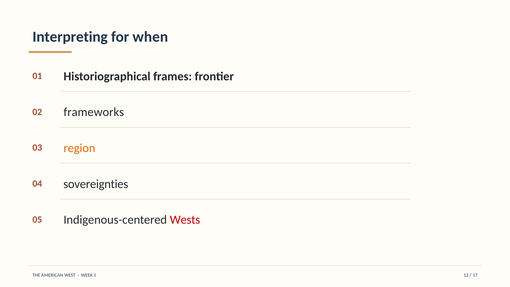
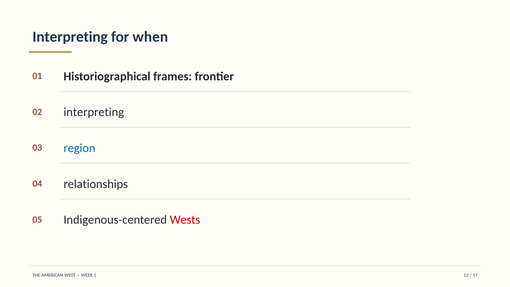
02 frameworks: frameworks -> interpreting (94, 112)
region colour: orange -> blue (79, 148)
sovereignties: sovereignties -> relationships (96, 184)
